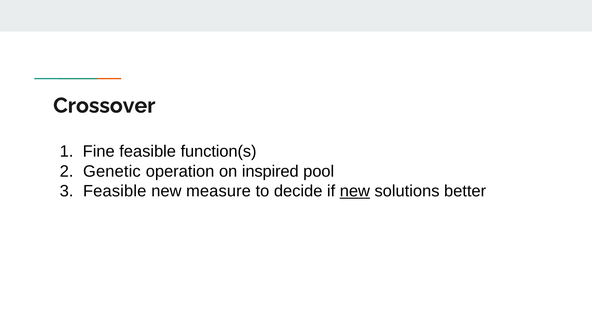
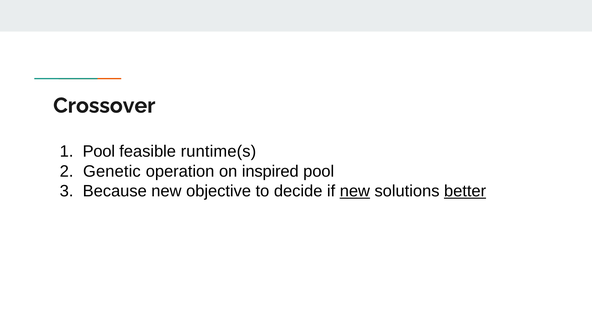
Fine: Fine -> Pool (99, 152)
function(s: function(s -> runtime(s (218, 152)
Feasible: Feasible -> Because (115, 191)
measure: measure -> objective (219, 191)
better underline: none -> present (465, 191)
